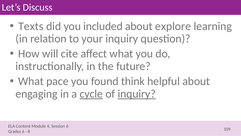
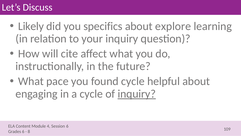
Texts: Texts -> Likely (31, 26)
included: included -> specifics (103, 26)
found think: think -> cycle (133, 81)
cycle underline: present -> none (91, 94)
